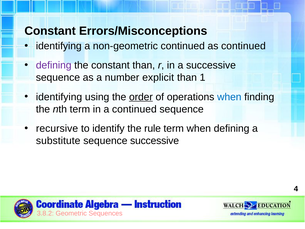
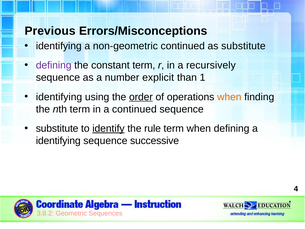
Constant: Constant -> Previous (50, 31)
as continued: continued -> substitute (243, 46)
constant than: than -> term (144, 65)
a successive: successive -> recursively (211, 65)
when colour: blue -> orange (229, 97)
recursive: recursive -> substitute (57, 128)
identify underline: none -> present (108, 128)
substitute: substitute -> identifying (58, 141)
